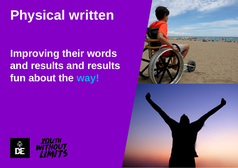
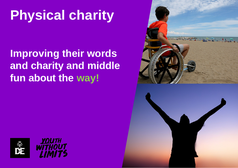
Physical written: written -> charity (92, 15)
results: results -> charity (47, 66)
results: results -> middle (104, 66)
way colour: light blue -> light green (88, 78)
